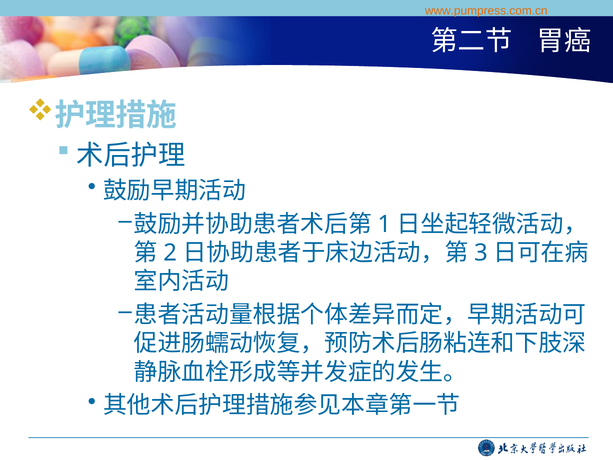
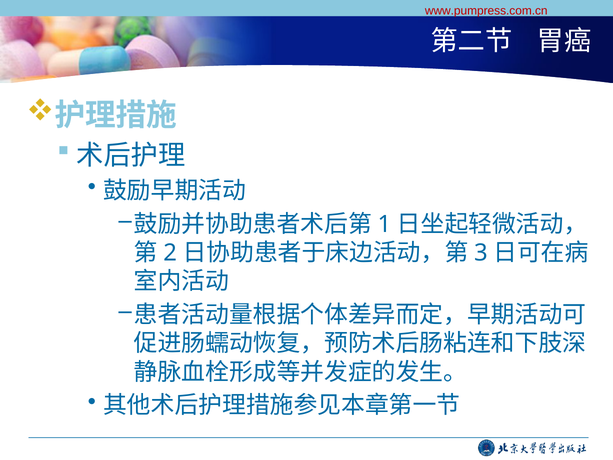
www.pumpress.com.cn colour: orange -> red (486, 11)
